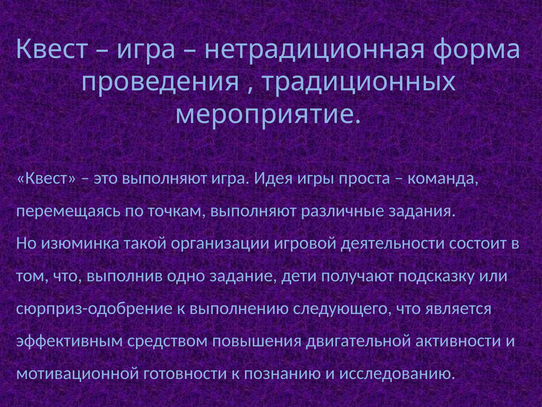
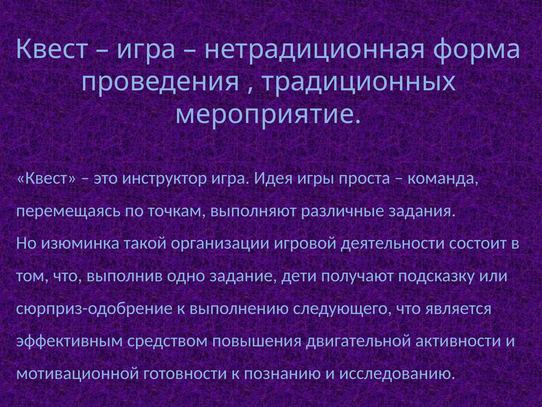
это выполняют: выполняют -> инструктор (164, 178)
